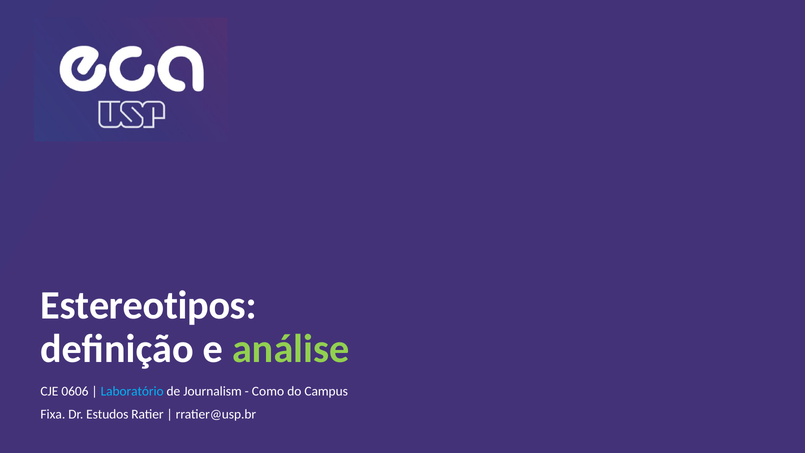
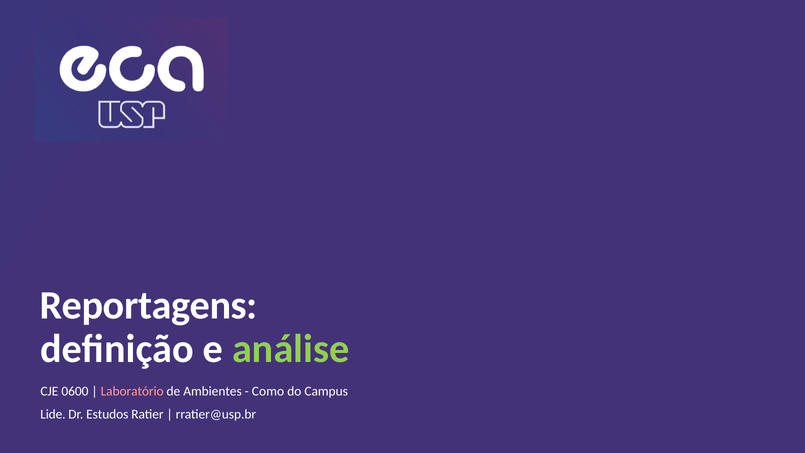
Estereotipos: Estereotipos -> Reportagens (149, 305)
0606: 0606 -> 0600 (75, 391)
Laboratório colour: light blue -> pink (132, 391)
Journalism: Journalism -> Ambientes (213, 391)
Fixa: Fixa -> Lide (53, 414)
